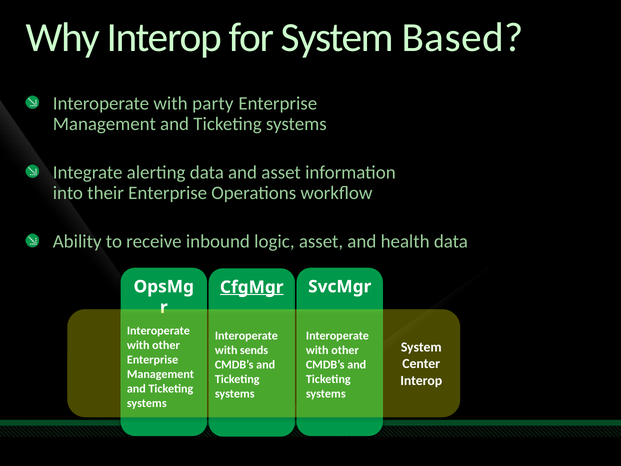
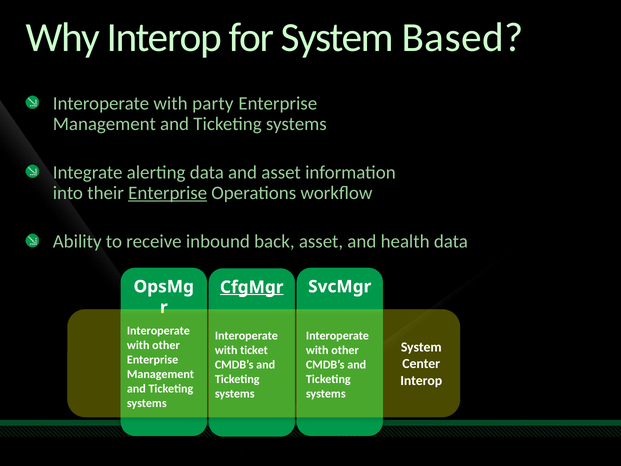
Enterprise underline: none -> present (168, 193)
logic: logic -> back (274, 241)
sends: sends -> ticket (254, 350)
